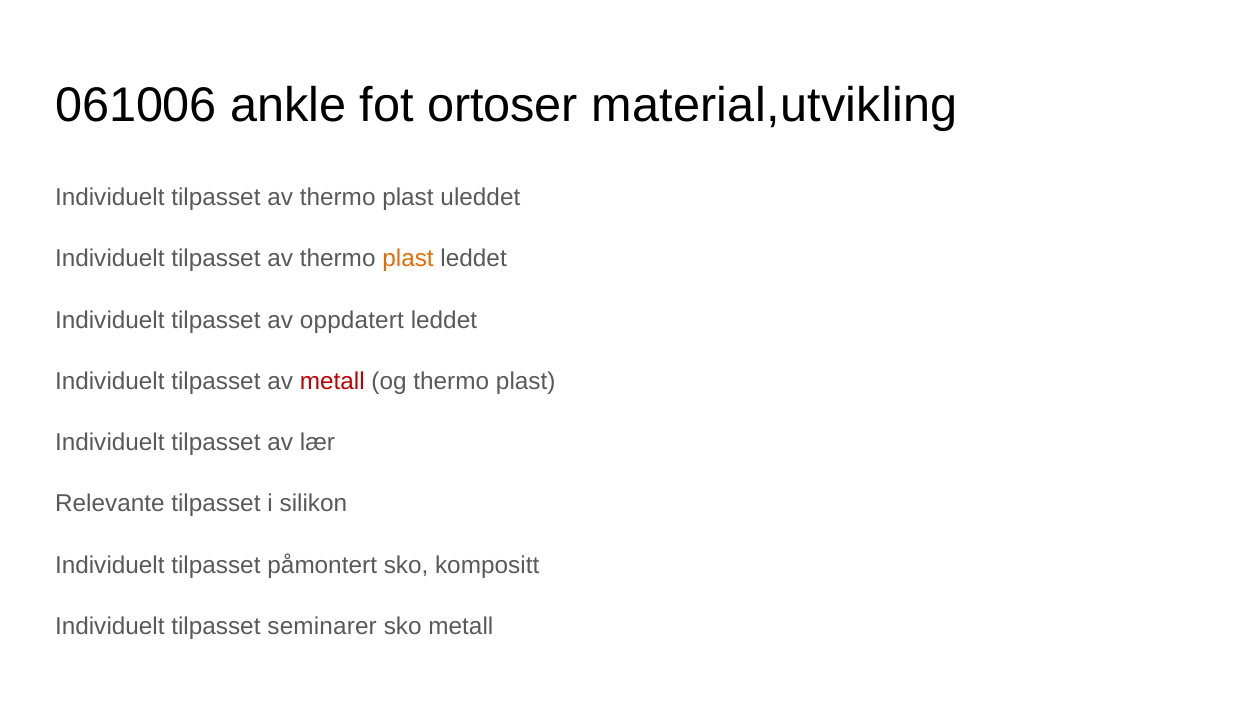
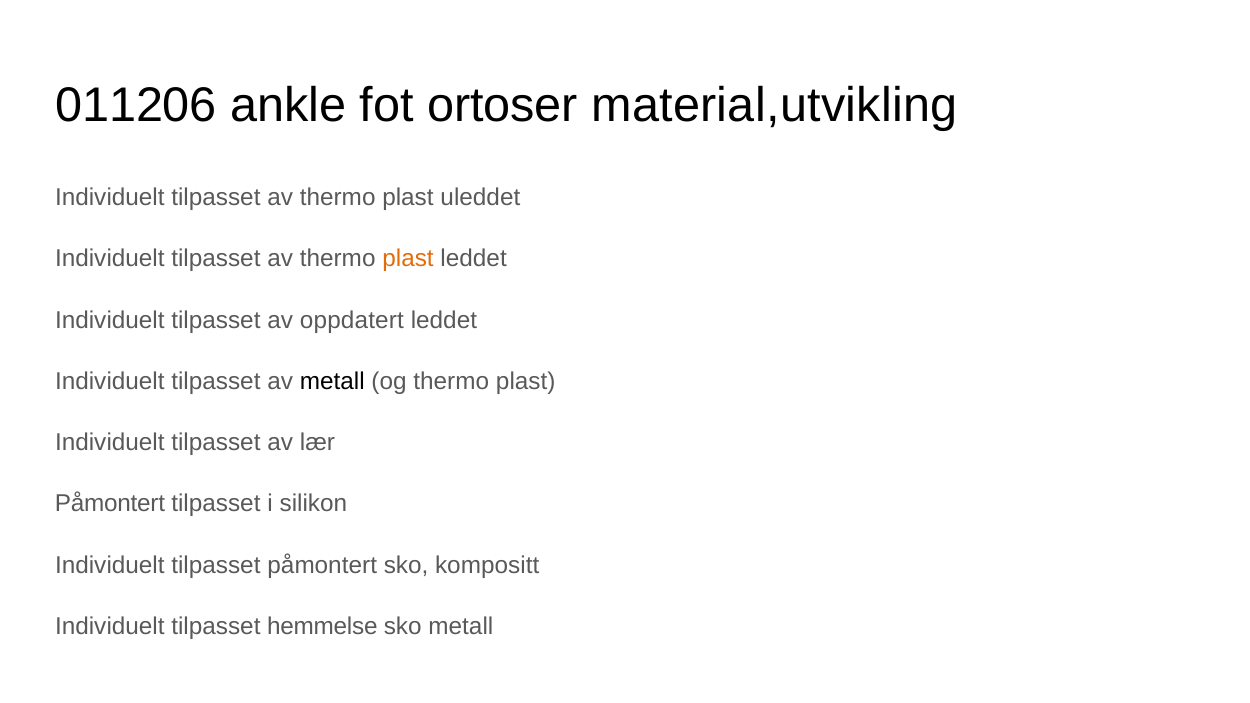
061006: 061006 -> 011206 (136, 106)
metall colour: red -> black (332, 381)
Relevante: Relevante -> Påmontert (110, 504)
seminarer: seminarer -> hemmelse (322, 626)
